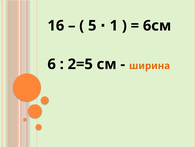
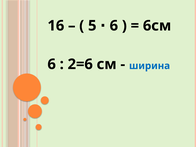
5 1: 1 -> 6 (114, 26)
2=5: 2=5 -> 2=6 (80, 64)
ширина colour: orange -> blue (150, 66)
